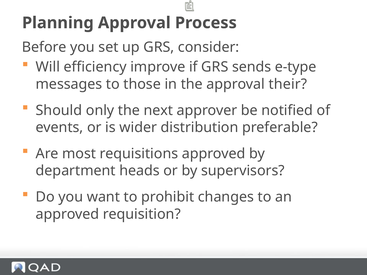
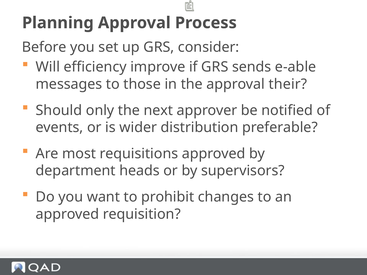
e-type: e-type -> e-able (296, 67)
